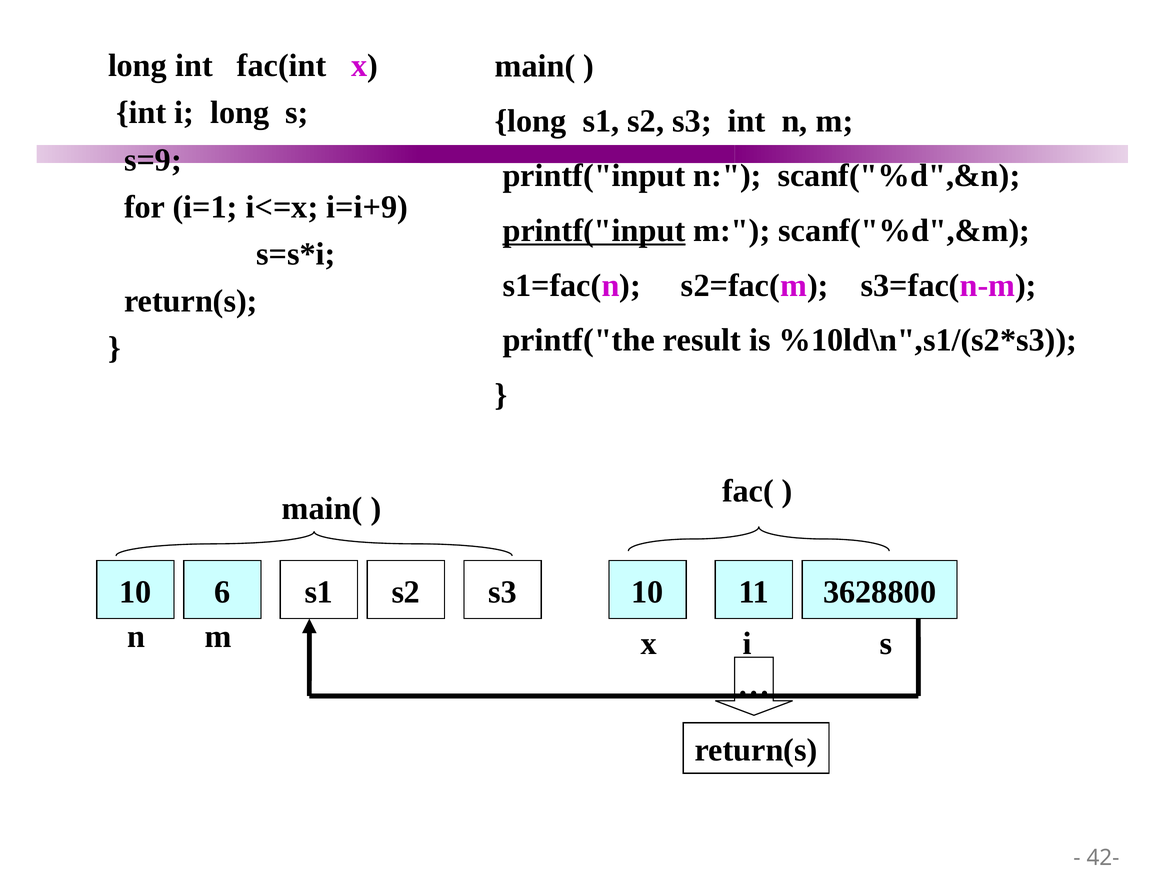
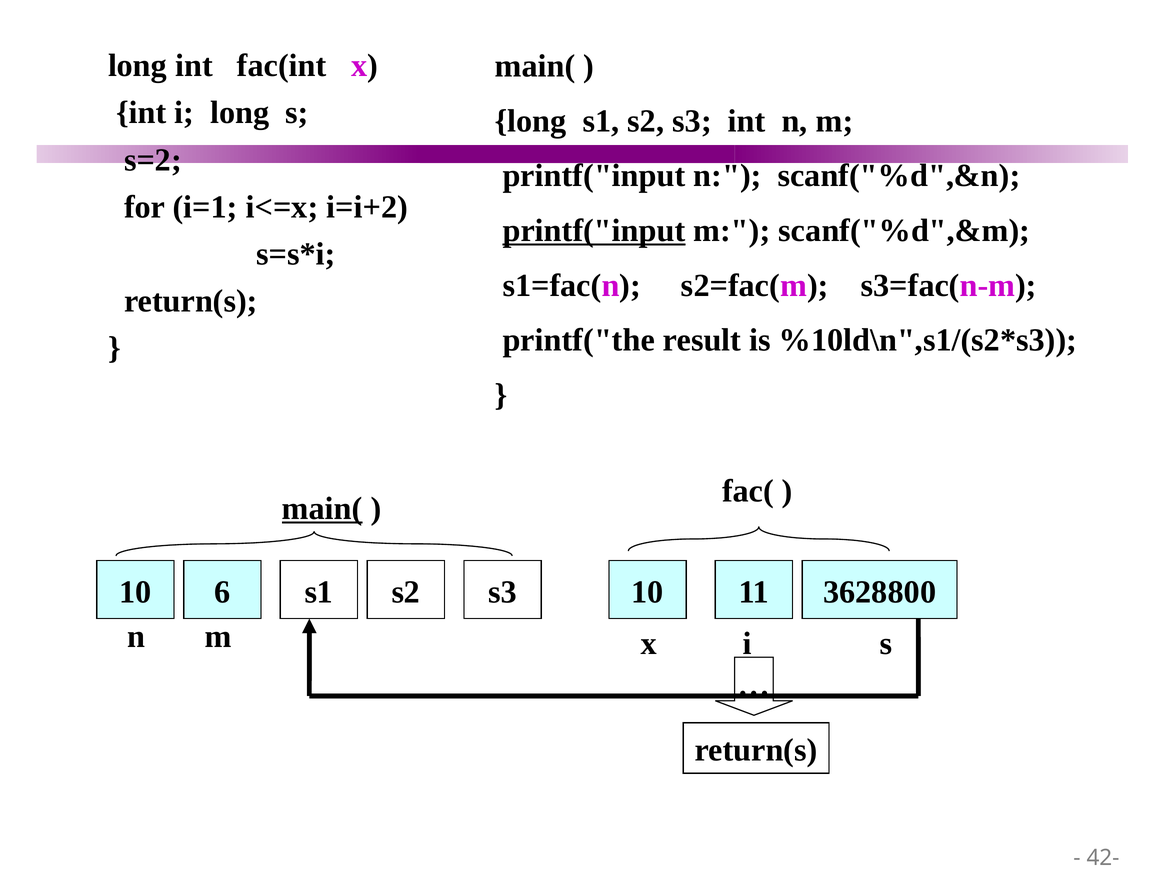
s=9: s=9 -> s=2 (153, 160)
i=i+9: i=i+9 -> i=i+2 (367, 207)
main( underline: none -> present (322, 509)
